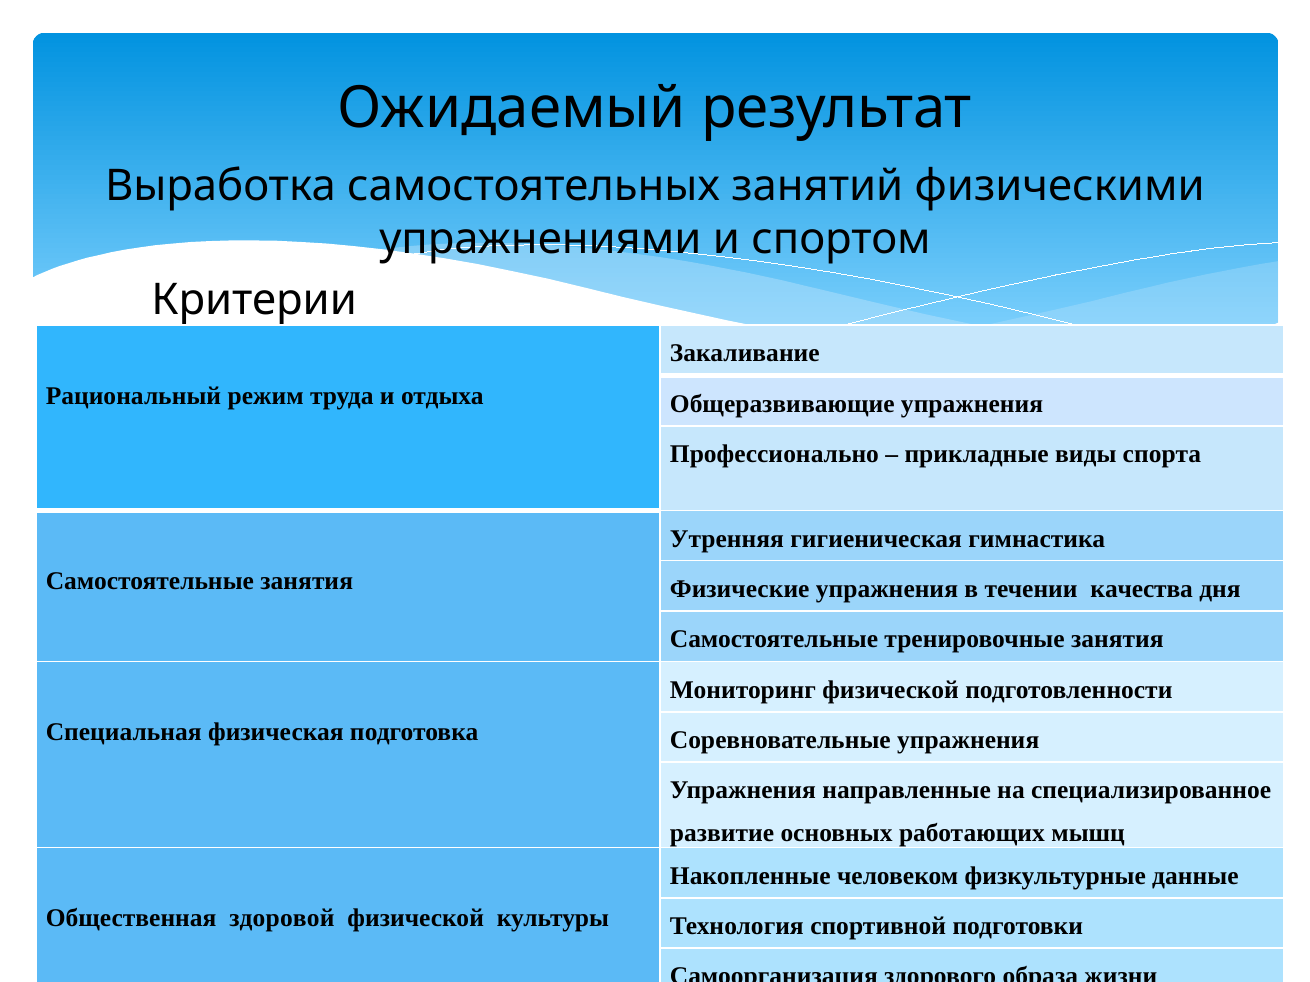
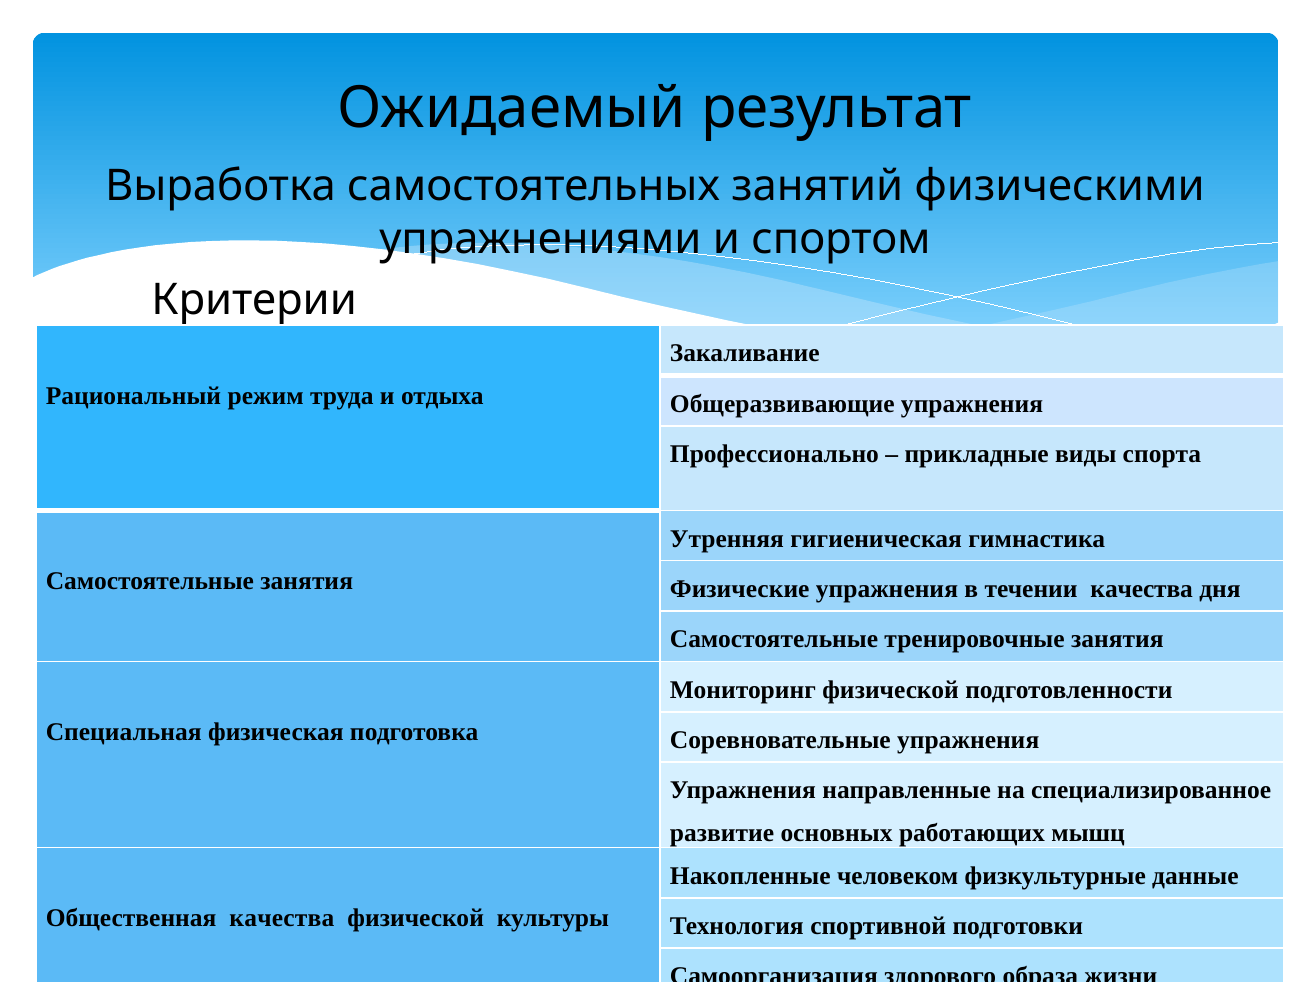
Общественная здоровой: здоровой -> качества (282, 918)
